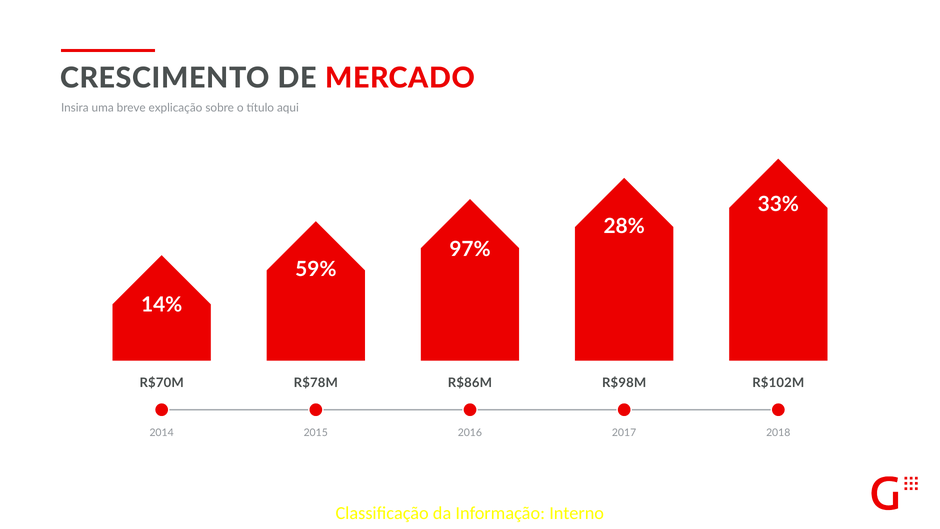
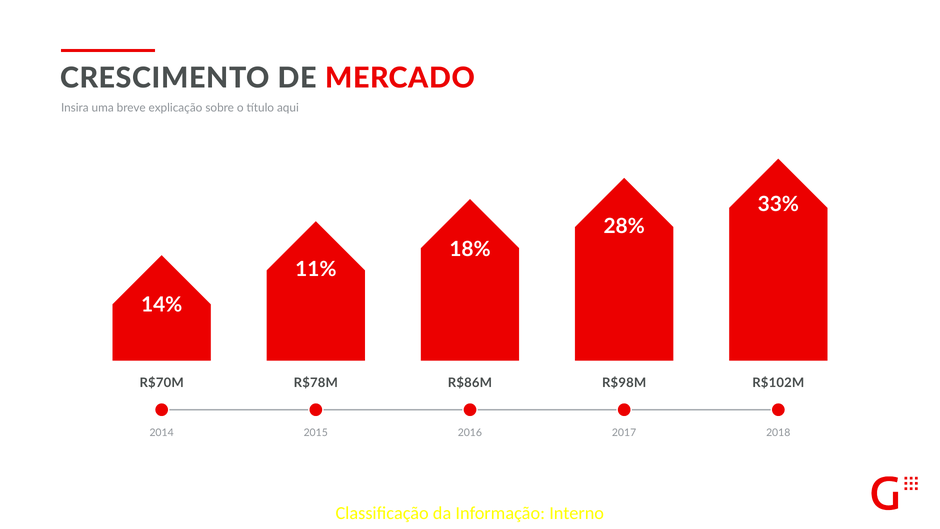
97%: 97% -> 18% (470, 249)
59%: 59% -> 11% (316, 269)
